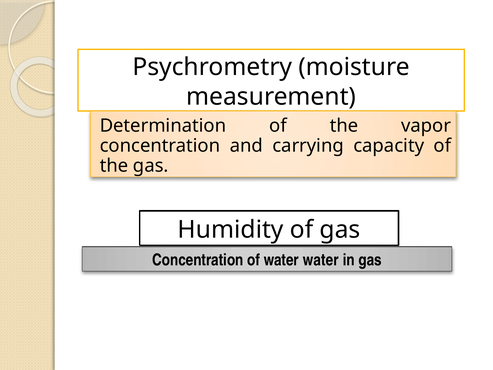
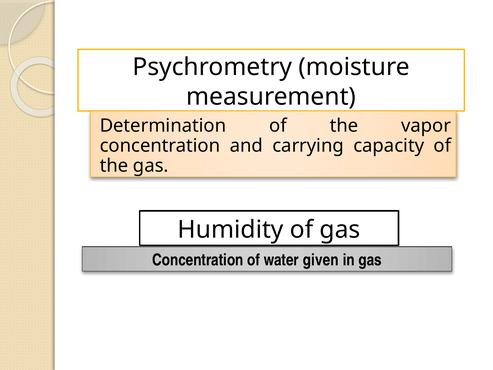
water water: water -> given (321, 260)
